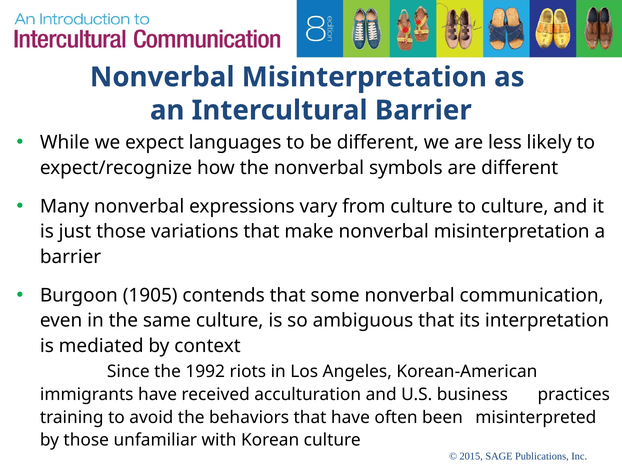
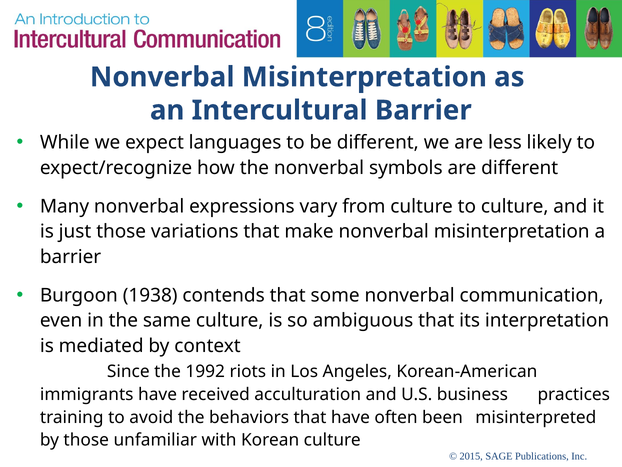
1905: 1905 -> 1938 (150, 295)
